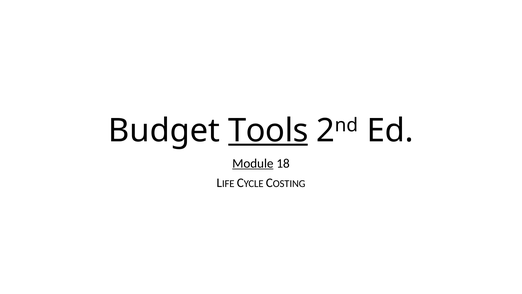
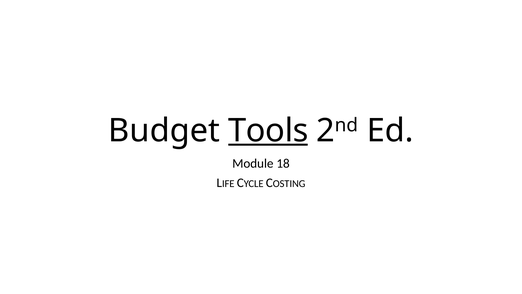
Module underline: present -> none (253, 163)
